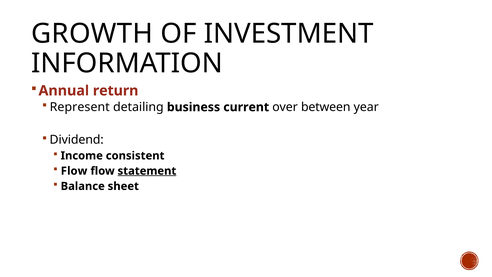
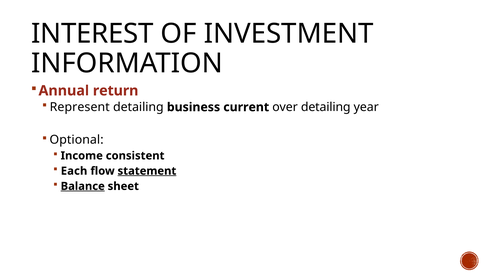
GROWTH: GROWTH -> INTEREST (92, 34)
over between: between -> detailing (326, 107)
Dividend: Dividend -> Optional (77, 140)
Flow: Flow -> Each (74, 171)
Balance underline: none -> present (83, 186)
